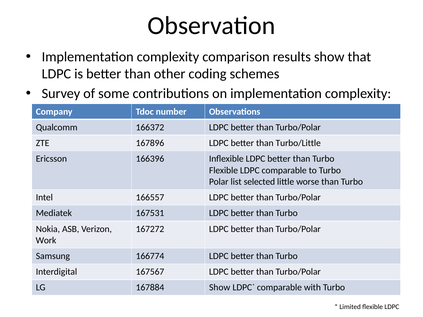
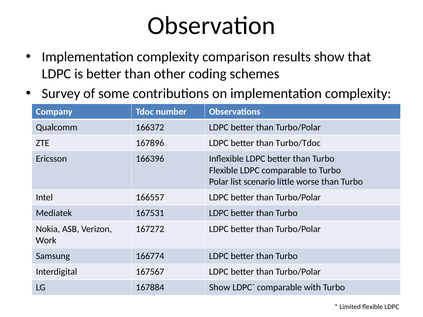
Turbo/Little: Turbo/Little -> Turbo/Tdoc (298, 143)
selected: selected -> scenario (259, 182)
